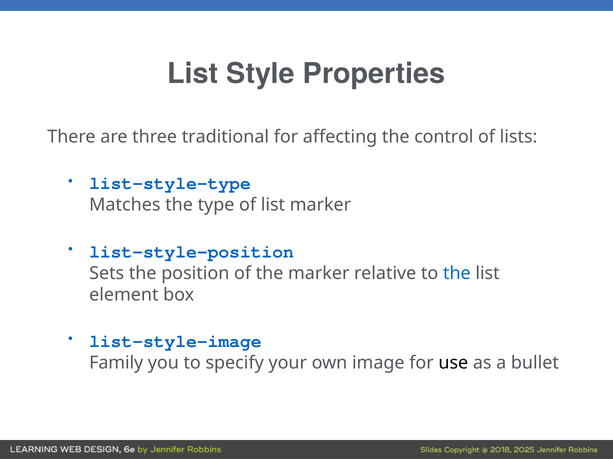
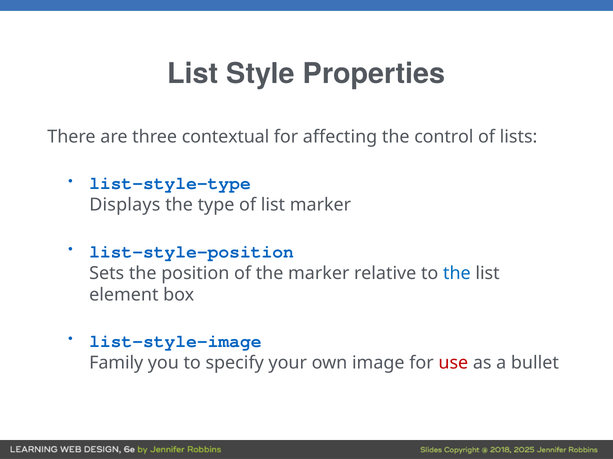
traditional: traditional -> contextual (226, 137)
Matches: Matches -> Displays (125, 205)
use colour: black -> red (453, 363)
